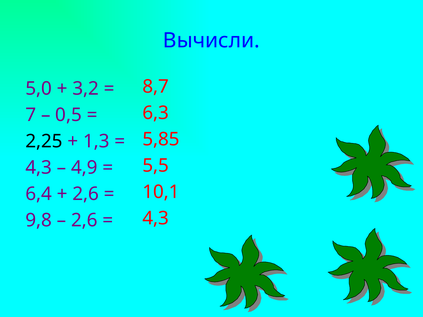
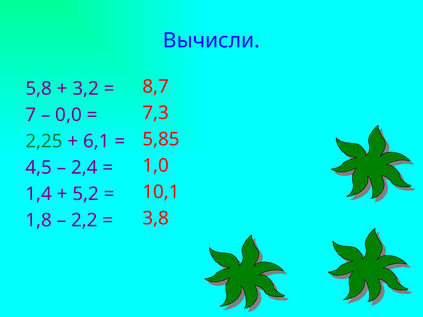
5,0: 5,0 -> 5,8 (39, 89)
6,3: 6,3 -> 7,3 (156, 113)
0,5: 0,5 -> 0,0 (69, 115)
2,25 colour: black -> green (44, 141)
1,3: 1,3 -> 6,1 (96, 141)
5,5: 5,5 -> 1,0 (156, 166)
4,3: 4,3 -> 4,5 (39, 168)
4,9: 4,9 -> 2,4 (84, 168)
6,4: 6,4 -> 1,4 (39, 194)
2,6: 2,6 -> 5,2 (86, 194)
4,3: 4,3 -> 3,8 (156, 218)
9,8: 9,8 -> 1,8 (39, 220)
2,6: 2,6 -> 2,2 (84, 220)
